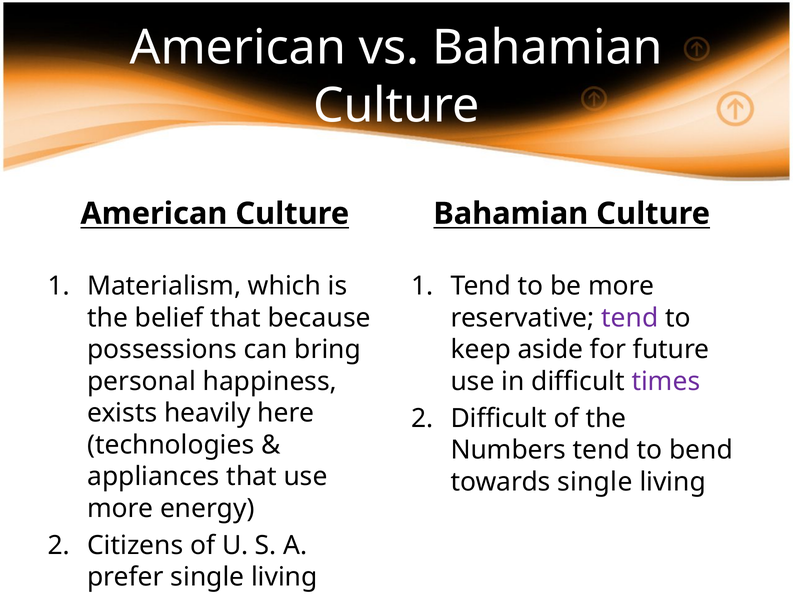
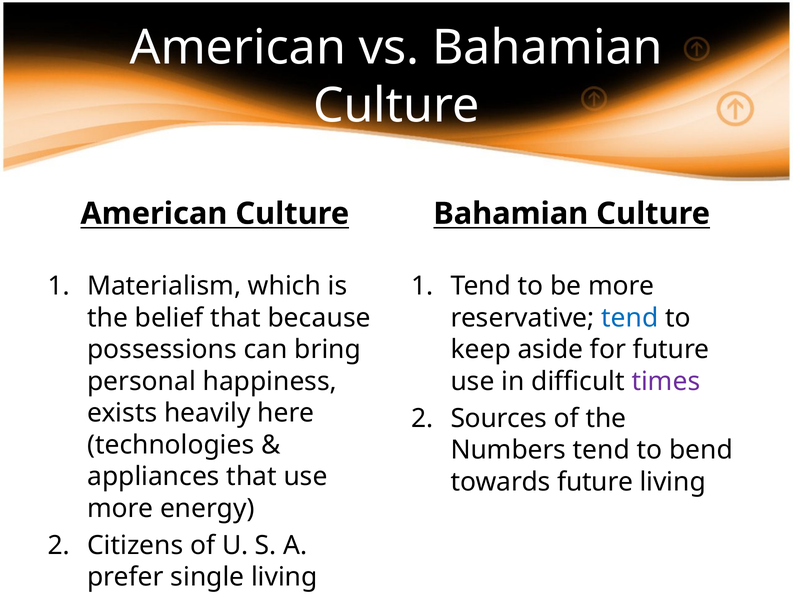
tend colour: purple -> blue (630, 318)
Difficult: Difficult -> Sources (499, 418)
towards single: single -> future (595, 482)
